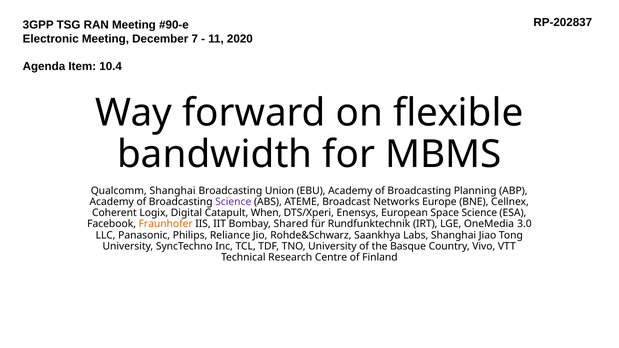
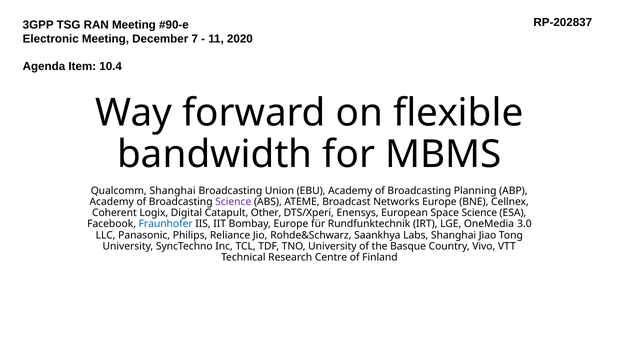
When: When -> Other (266, 213)
Fraunhofer colour: orange -> blue (166, 224)
Bombay Shared: Shared -> Europe (291, 224)
